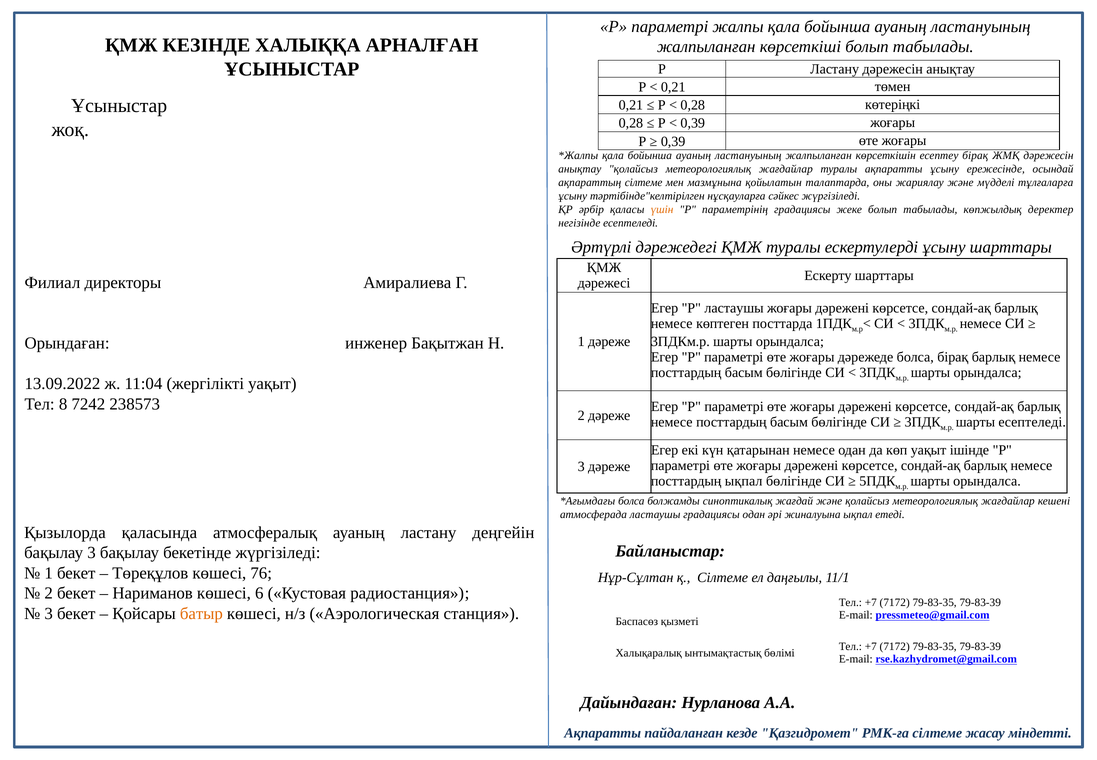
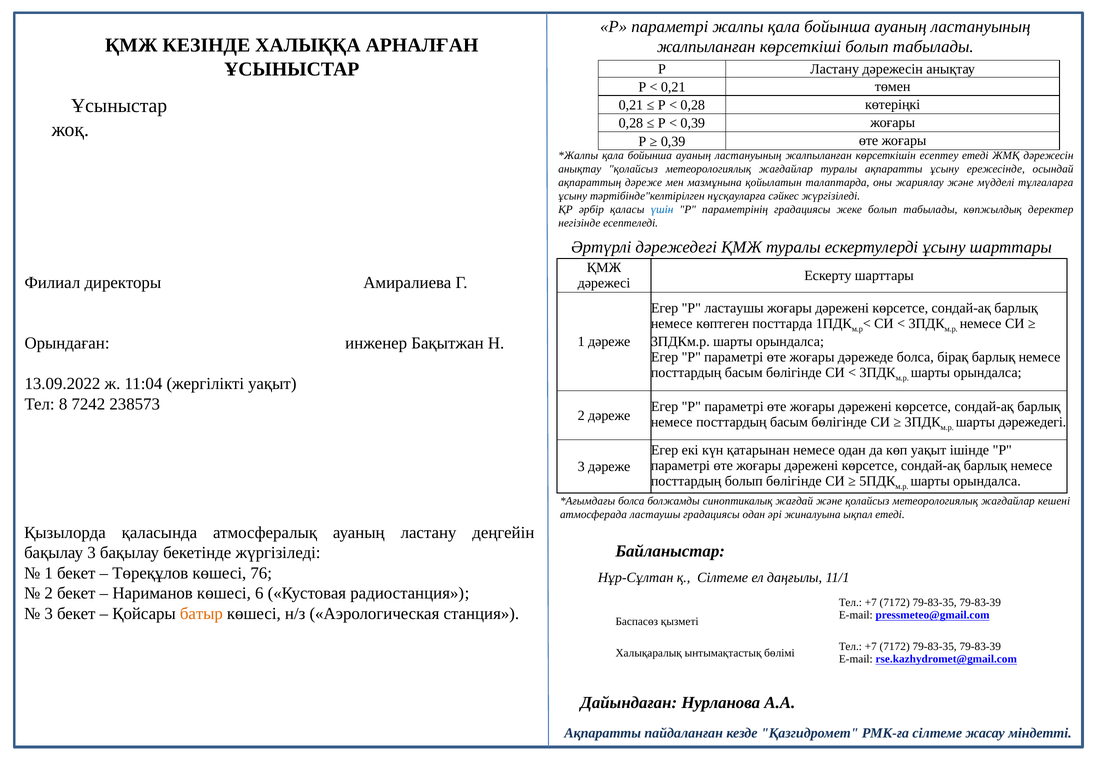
есептеу бірақ: бірақ -> етеді (975, 156)
ақпараттың сілтеме: сілтеме -> дәреже (643, 182)
үшін colour: orange -> blue (662, 209)
шарты есептеледі: есептеледі -> дәрежедегі (1032, 422)
посттардың ықпал: ықпал -> болып (744, 481)
